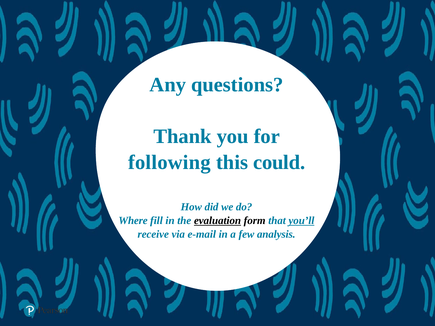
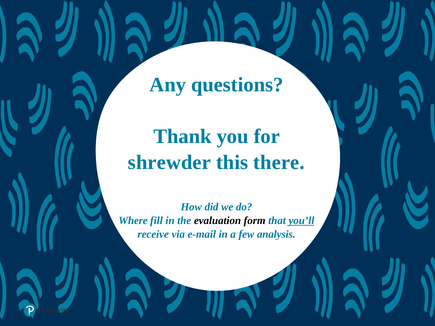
following: following -> shrewder (169, 162)
could: could -> there (279, 162)
evaluation underline: present -> none (218, 221)
